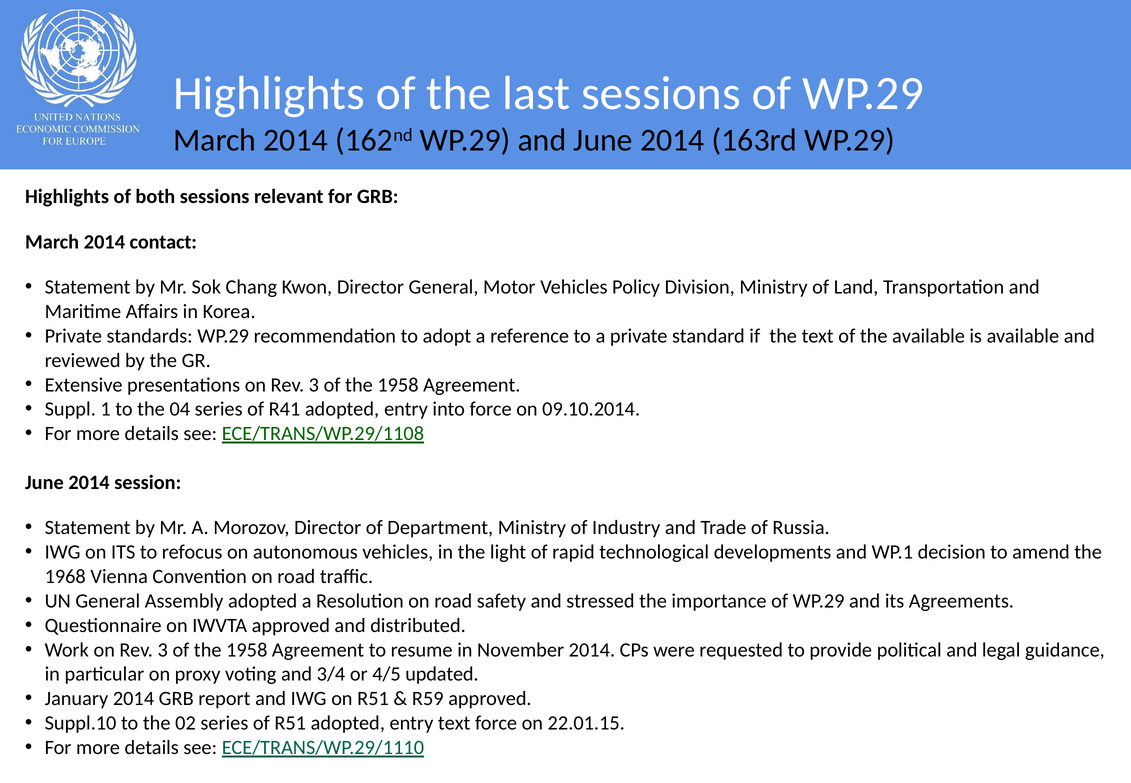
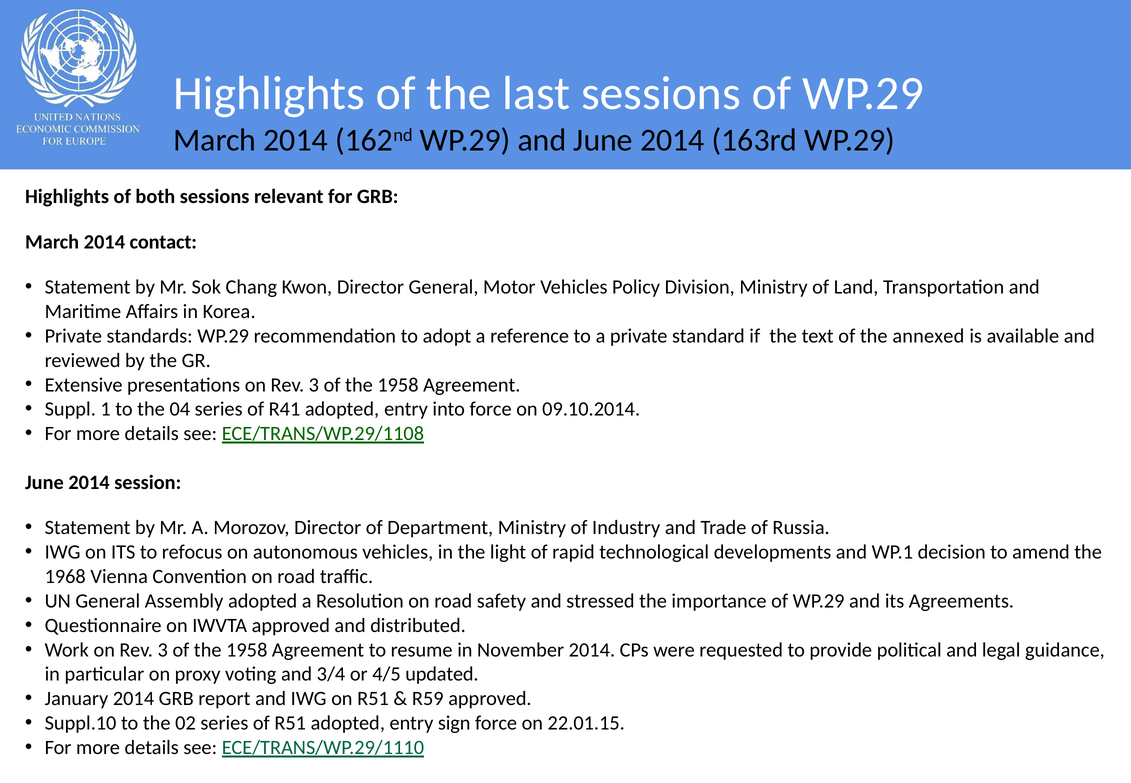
the available: available -> annexed (928, 336)
entry text: text -> sign (454, 723)
